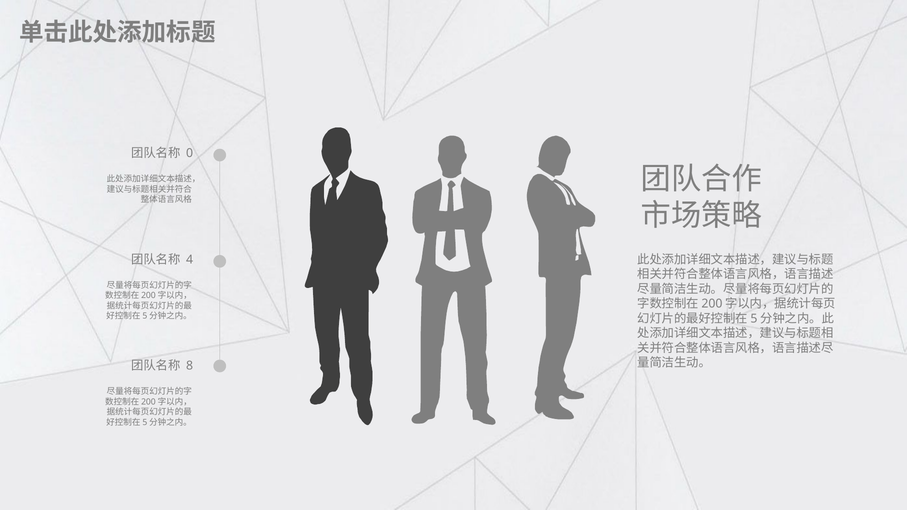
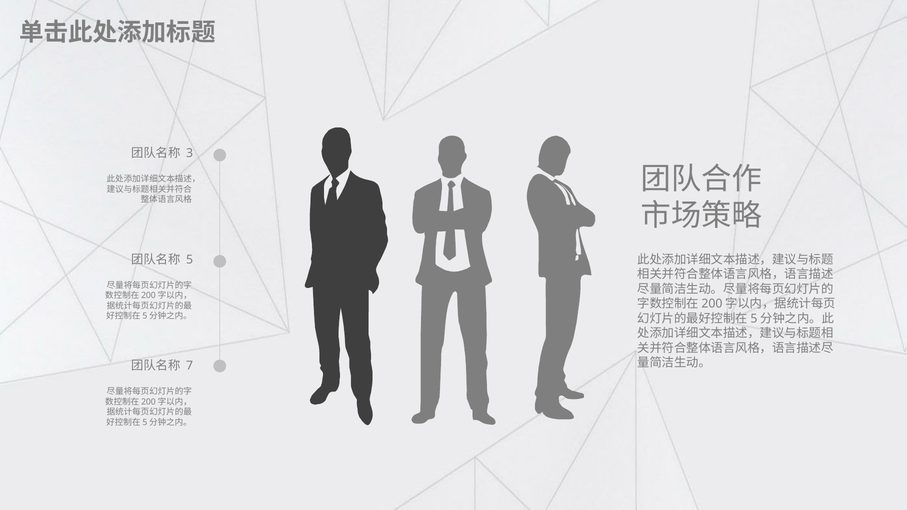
0: 0 -> 3 (190, 153)
4: 4 -> 5 (190, 260)
8: 8 -> 7 (190, 366)
